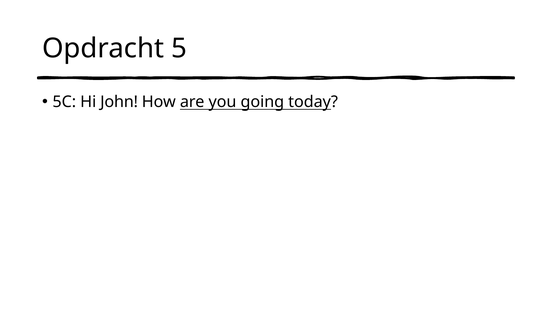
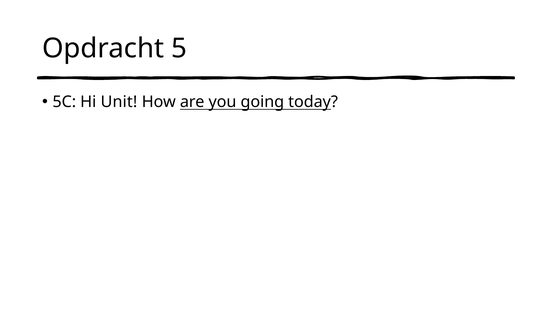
John: John -> Unit (119, 102)
